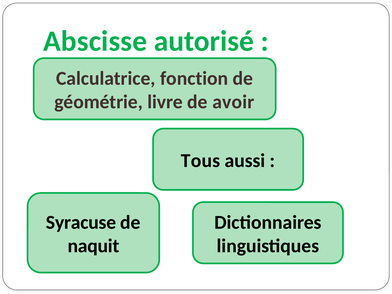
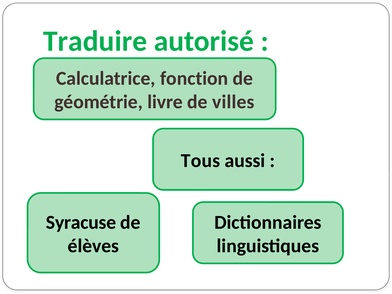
Abscisse: Abscisse -> Traduire (95, 41)
avoir: avoir -> villes (233, 102)
naquit: naquit -> élèves (93, 246)
